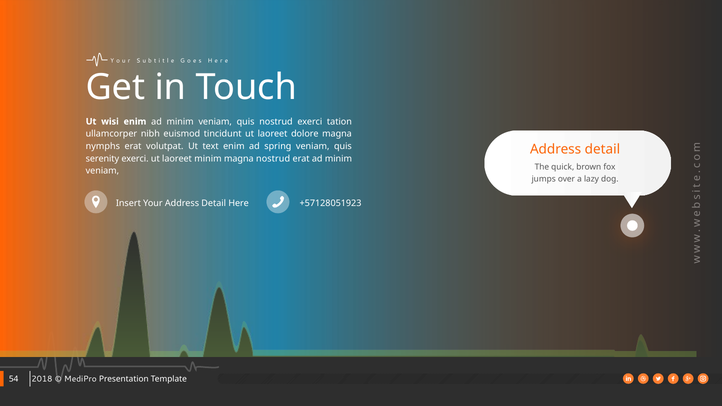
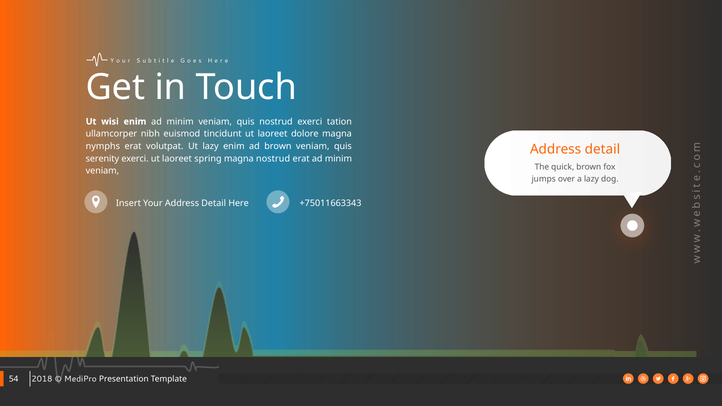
Ut text: text -> lazy (211, 146)
ad spring: spring -> brown (278, 146)
laoreet minim: minim -> spring (208, 159)
+57128051923: +57128051923 -> +75011663343 (331, 203)
